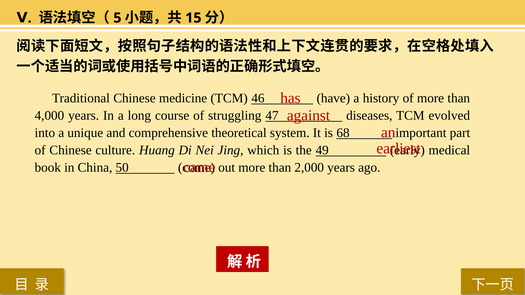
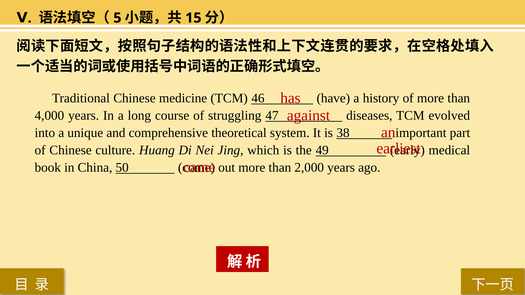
68: 68 -> 38 (343, 133)
